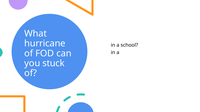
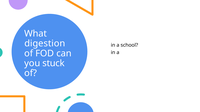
hurricane: hurricane -> digestion (45, 44)
